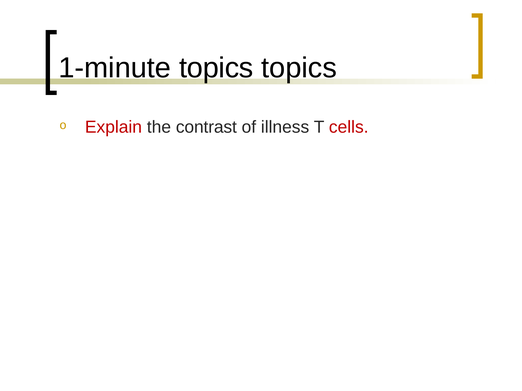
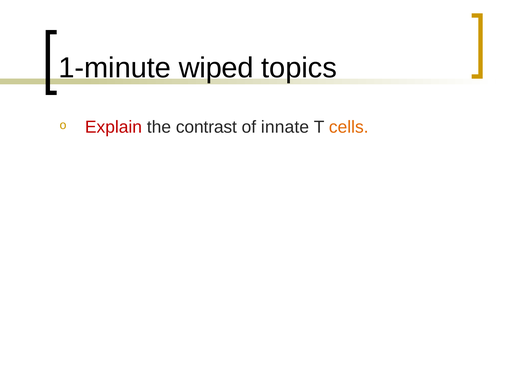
1-minute topics: topics -> wiped (216, 68)
illness: illness -> innate (285, 127)
cells colour: red -> orange (349, 127)
